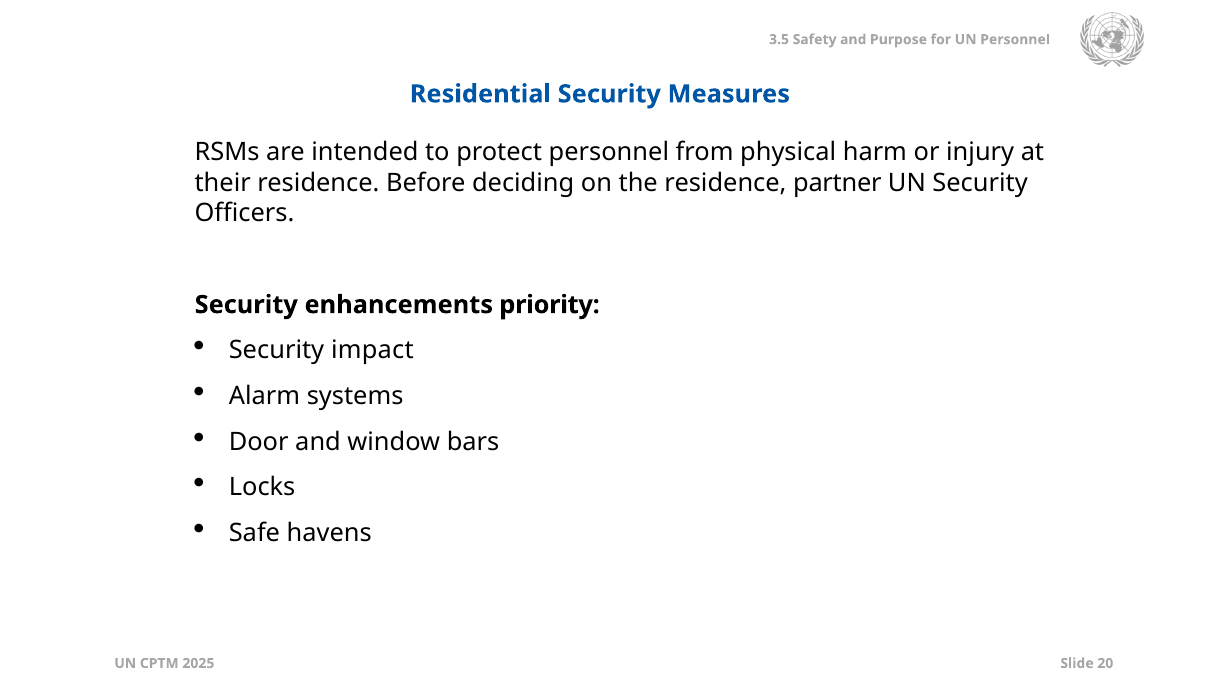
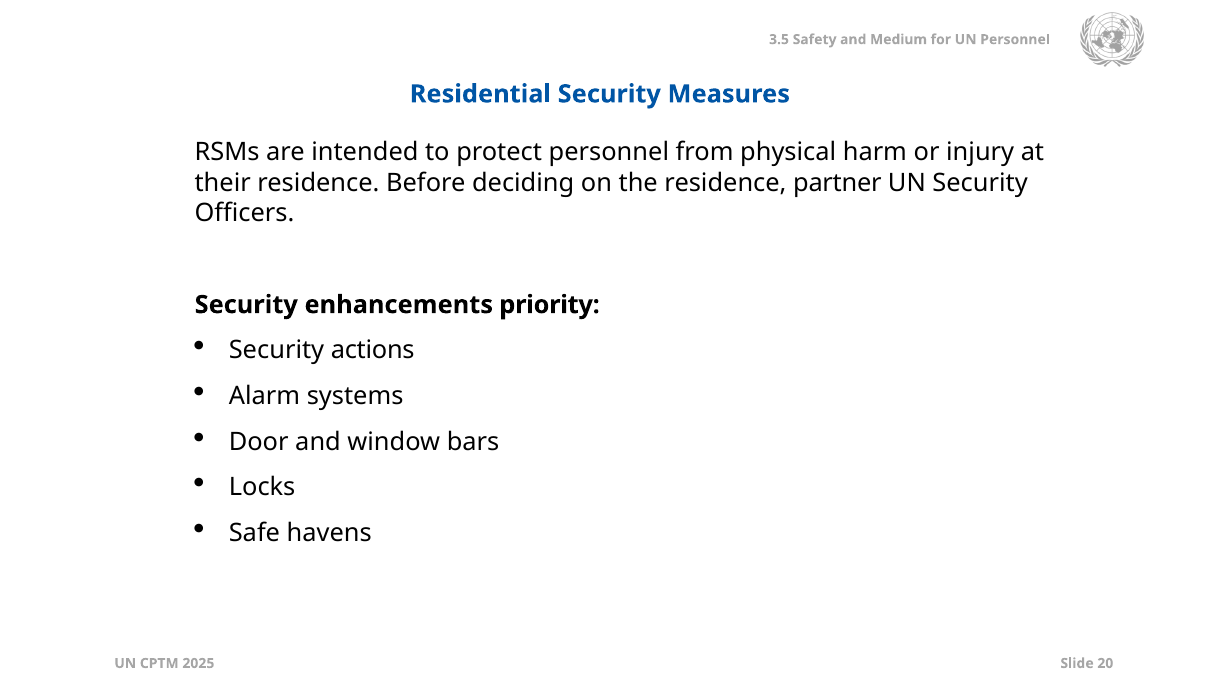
Purpose: Purpose -> Medium (899, 40)
impact: impact -> actions (373, 351)
